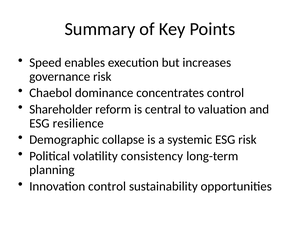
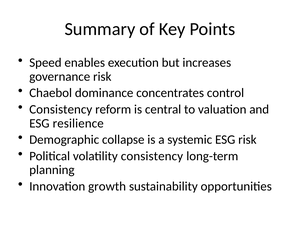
Shareholder: Shareholder -> Consistency (61, 109)
Innovation control: control -> growth (107, 186)
